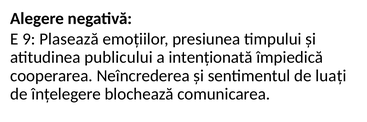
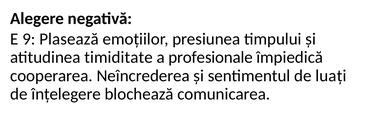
publicului: publicului -> timiditate (119, 58)
intenționată: intenționată -> profesionale (211, 58)
